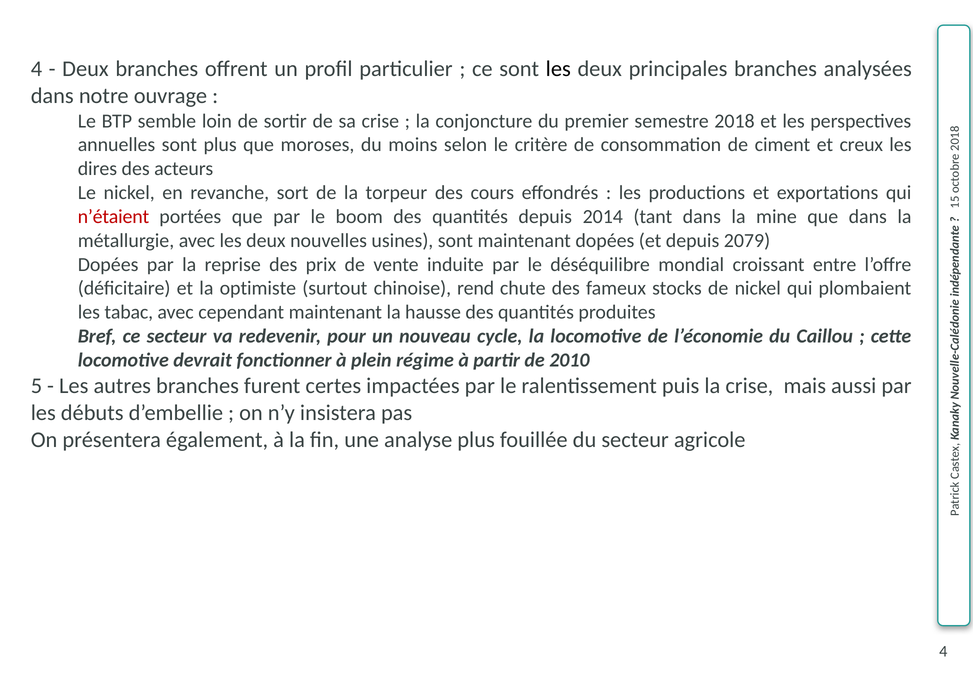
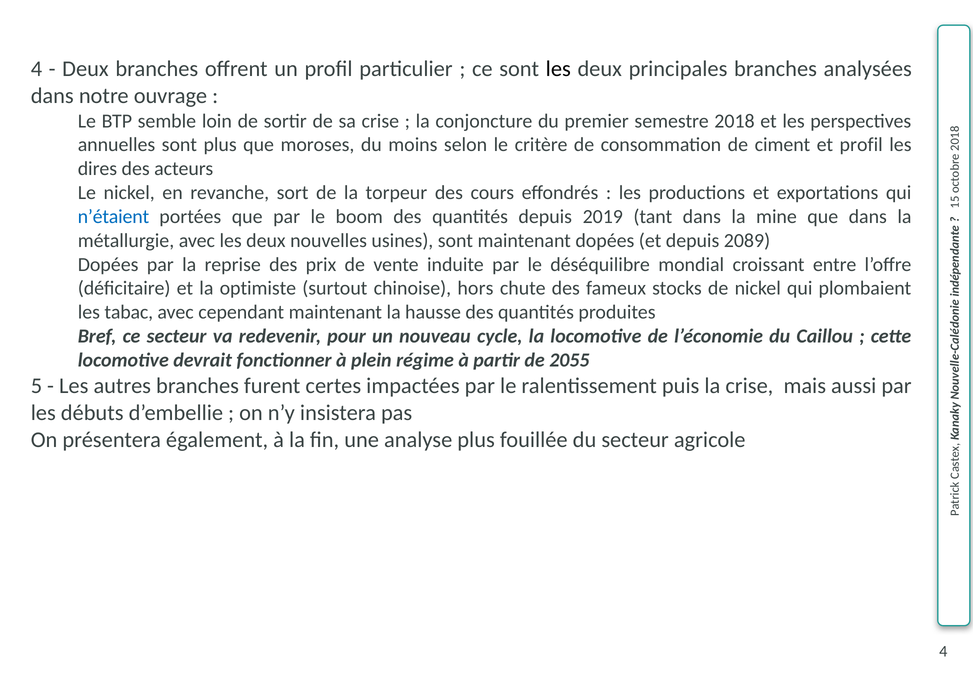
et creux: creux -> profil (861, 145)
n’étaient colour: red -> blue (113, 217)
2014: 2014 -> 2019 (603, 217)
2079: 2079 -> 2089 (747, 241)
rend: rend -> hors (475, 289)
2010: 2010 -> 2055 (569, 360)
